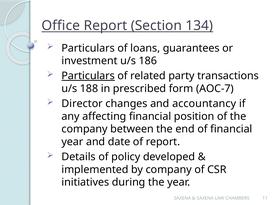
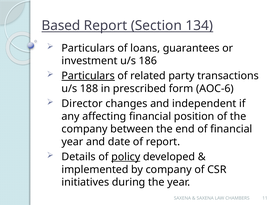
Office: Office -> Based (61, 26)
AOC-7: AOC-7 -> AOC-6 (215, 89)
accountancy: accountancy -> independent (204, 104)
policy underline: none -> present (126, 157)
